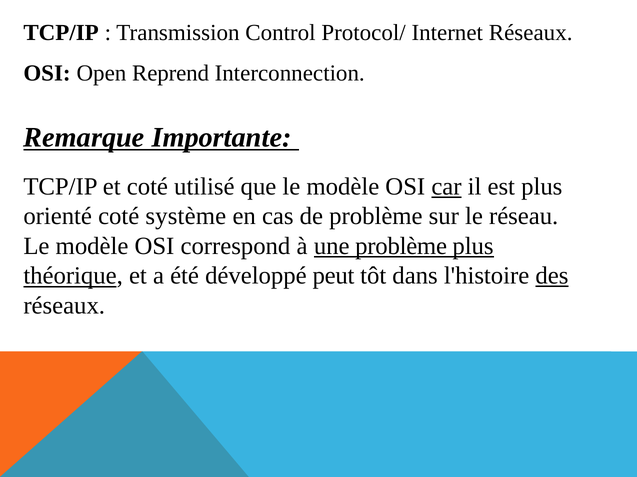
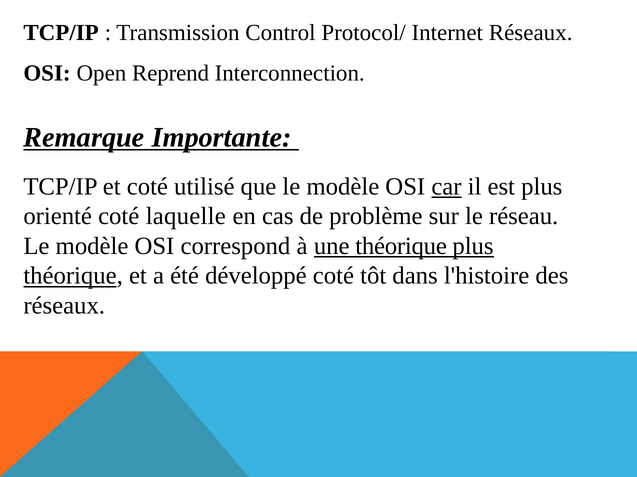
système: système -> laquelle (186, 217)
une problème: problème -> théorique (401, 246)
développé peut: peut -> coté (333, 276)
des underline: present -> none (552, 276)
